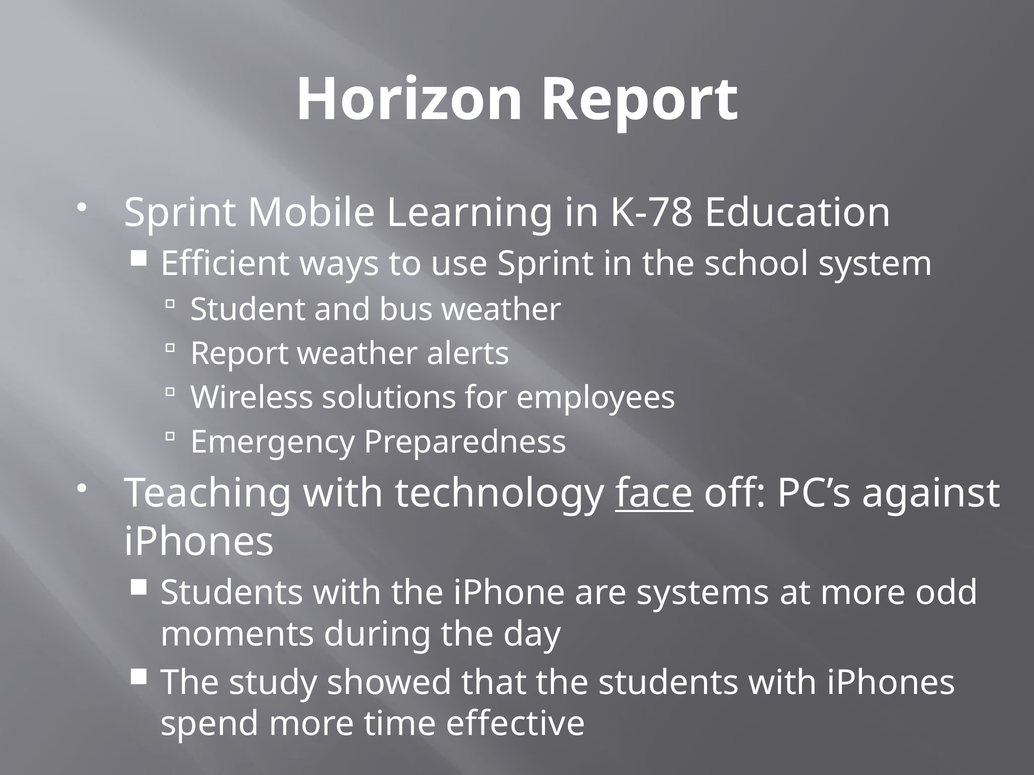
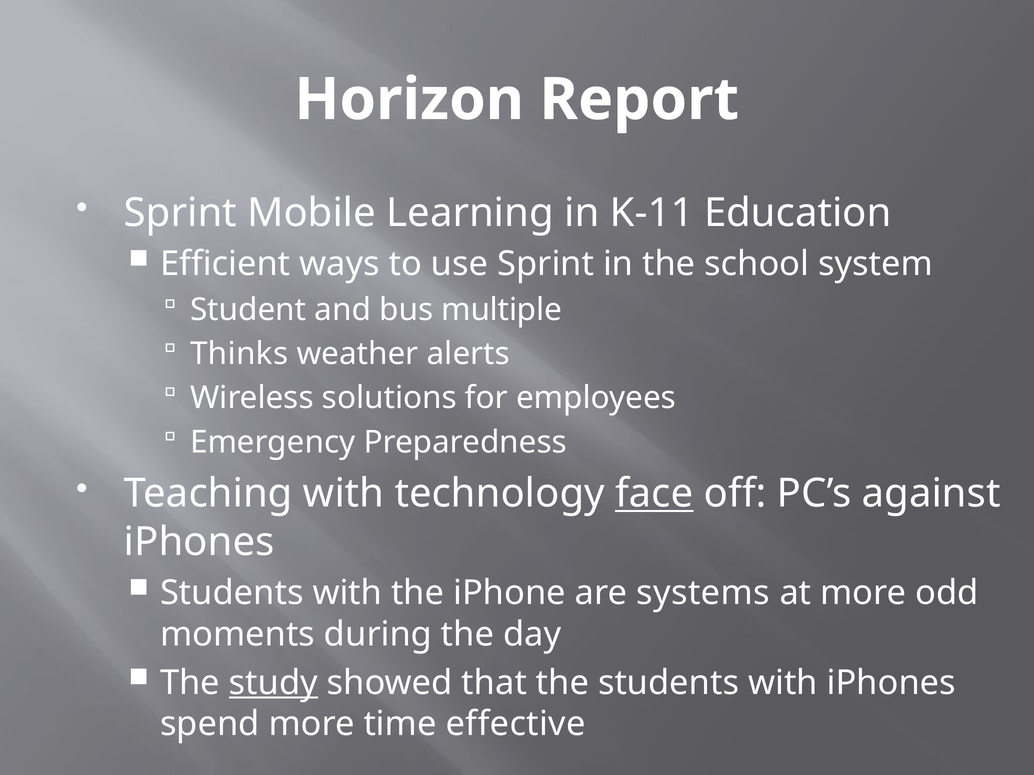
K-78: K-78 -> K-11 (652, 213)
bus weather: weather -> multiple (502, 310)
Report: Report -> Thinks (239, 354)
study underline: none -> present (273, 683)
